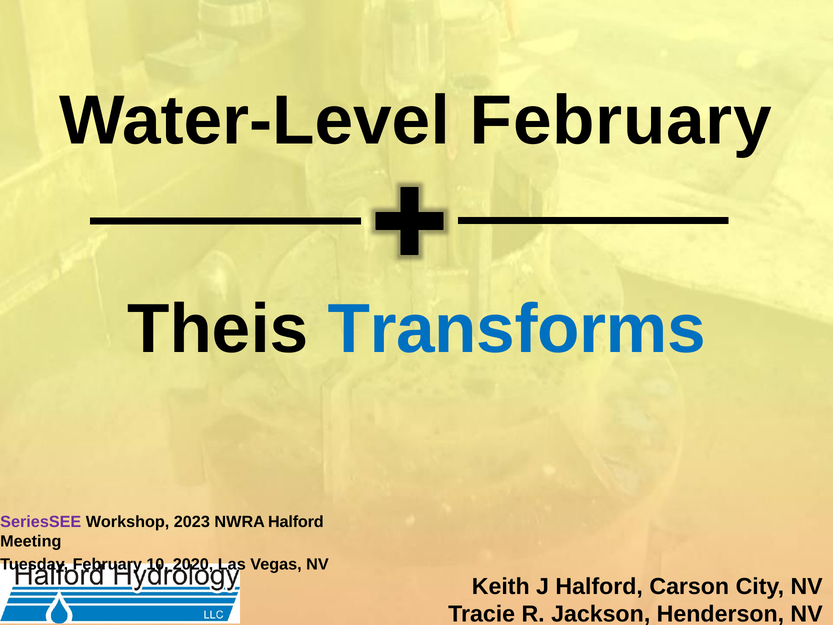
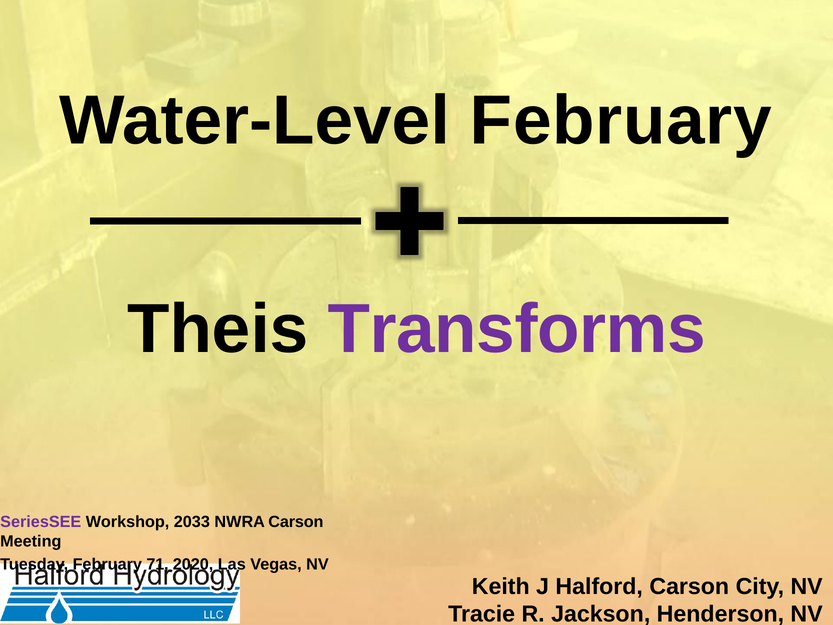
Transforms colour: blue -> purple (517, 329)
2023: 2023 -> 2033 (192, 522)
NWRA Halford: Halford -> Carson (296, 522)
10: 10 -> 71 (157, 564)
